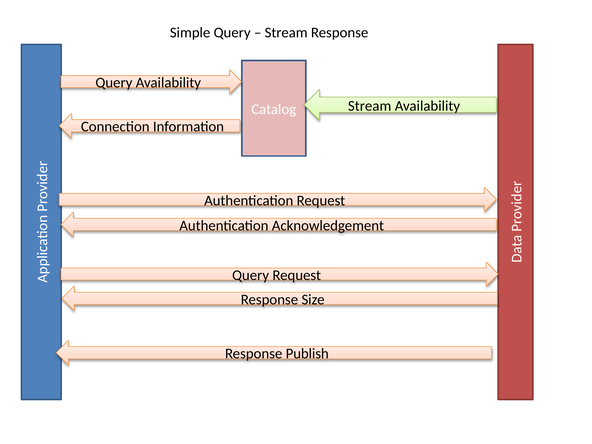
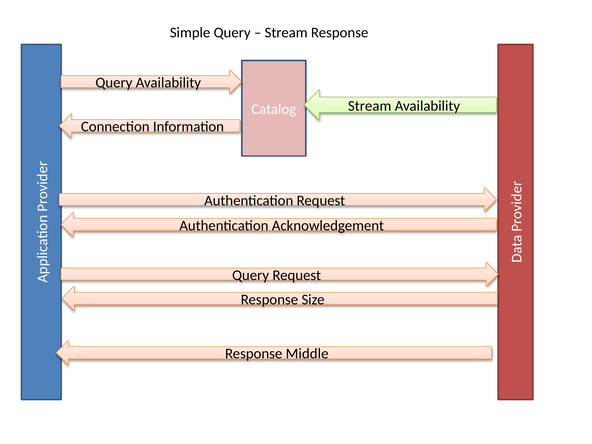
Publish: Publish -> Middle (307, 354)
